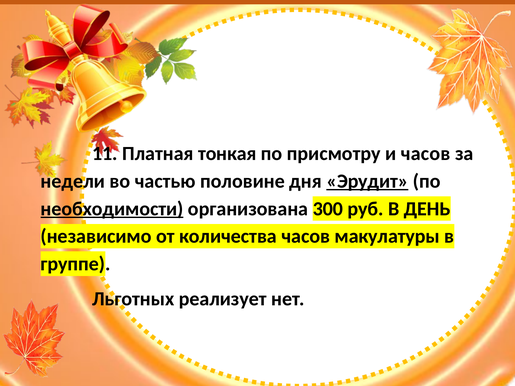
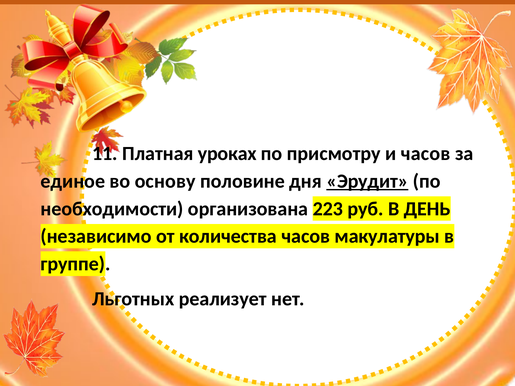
тонкая: тонкая -> уроках (227, 154)
недели: недели -> единое (73, 181)
частью: частью -> основу (165, 181)
необходимости underline: present -> none (112, 209)
300: 300 -> 223 (328, 209)
